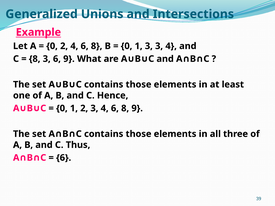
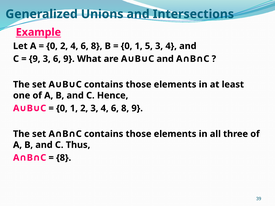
1 3: 3 -> 5 (149, 46)
8: 8 -> 9 (35, 59)
6: 6 -> 8 (64, 158)
